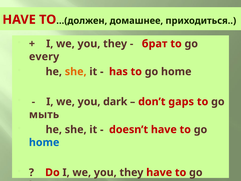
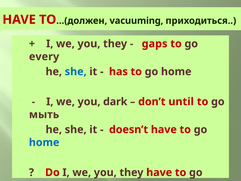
домашнее: домашнее -> vacuuming (136, 21)
брат: брат -> gaps (155, 44)
she colour: orange -> blue (76, 72)
gaps: gaps -> until (181, 102)
